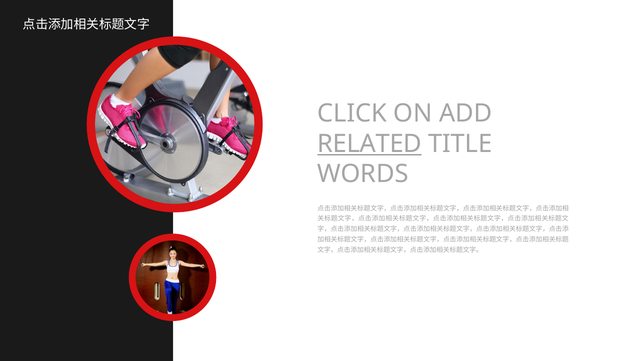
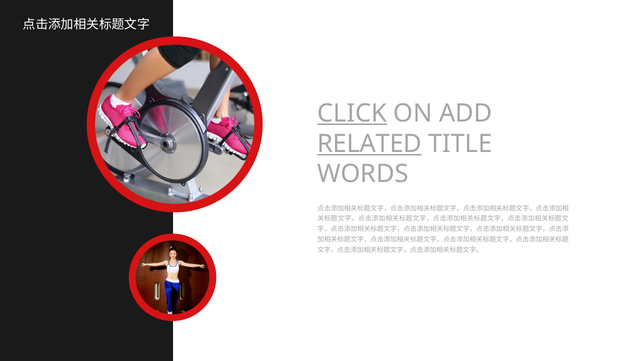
CLICK underline: none -> present (352, 113)
